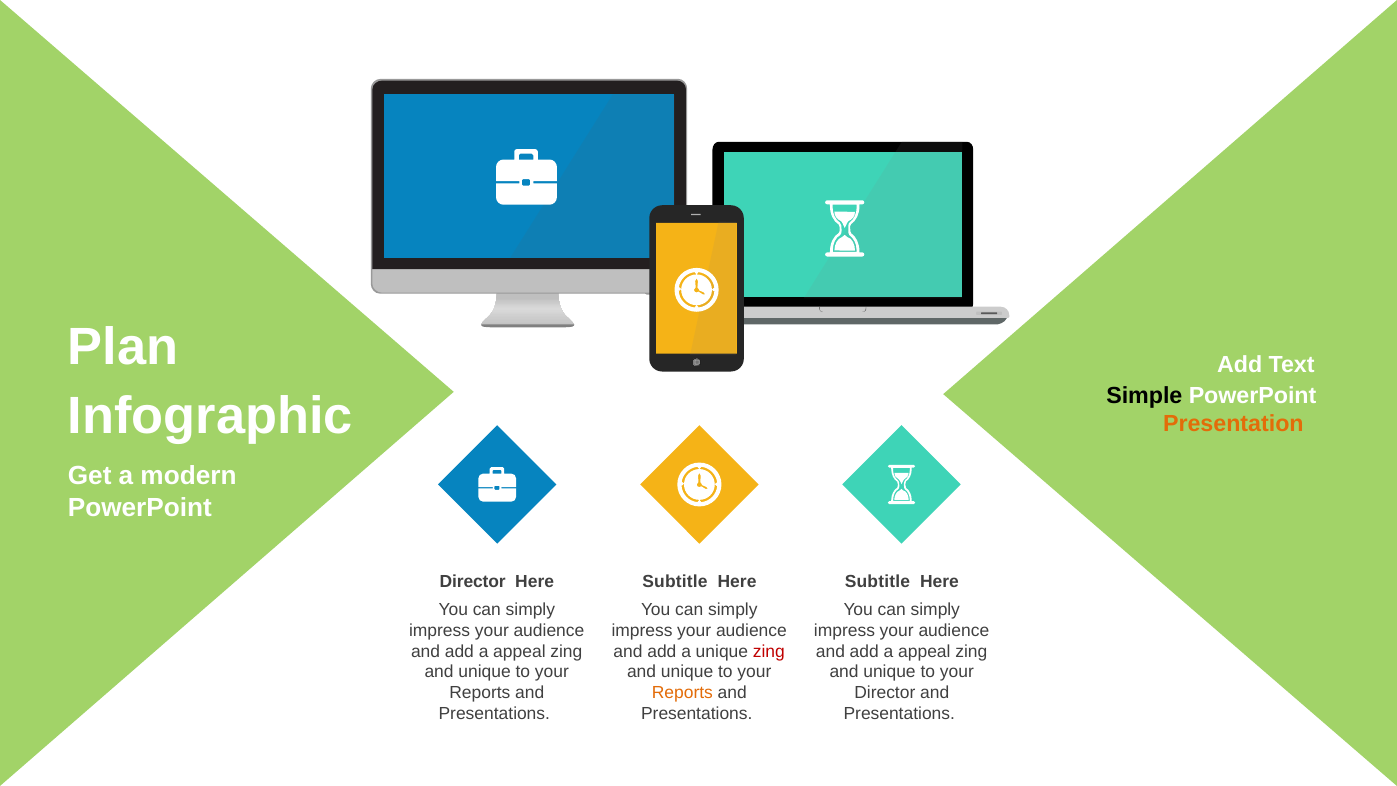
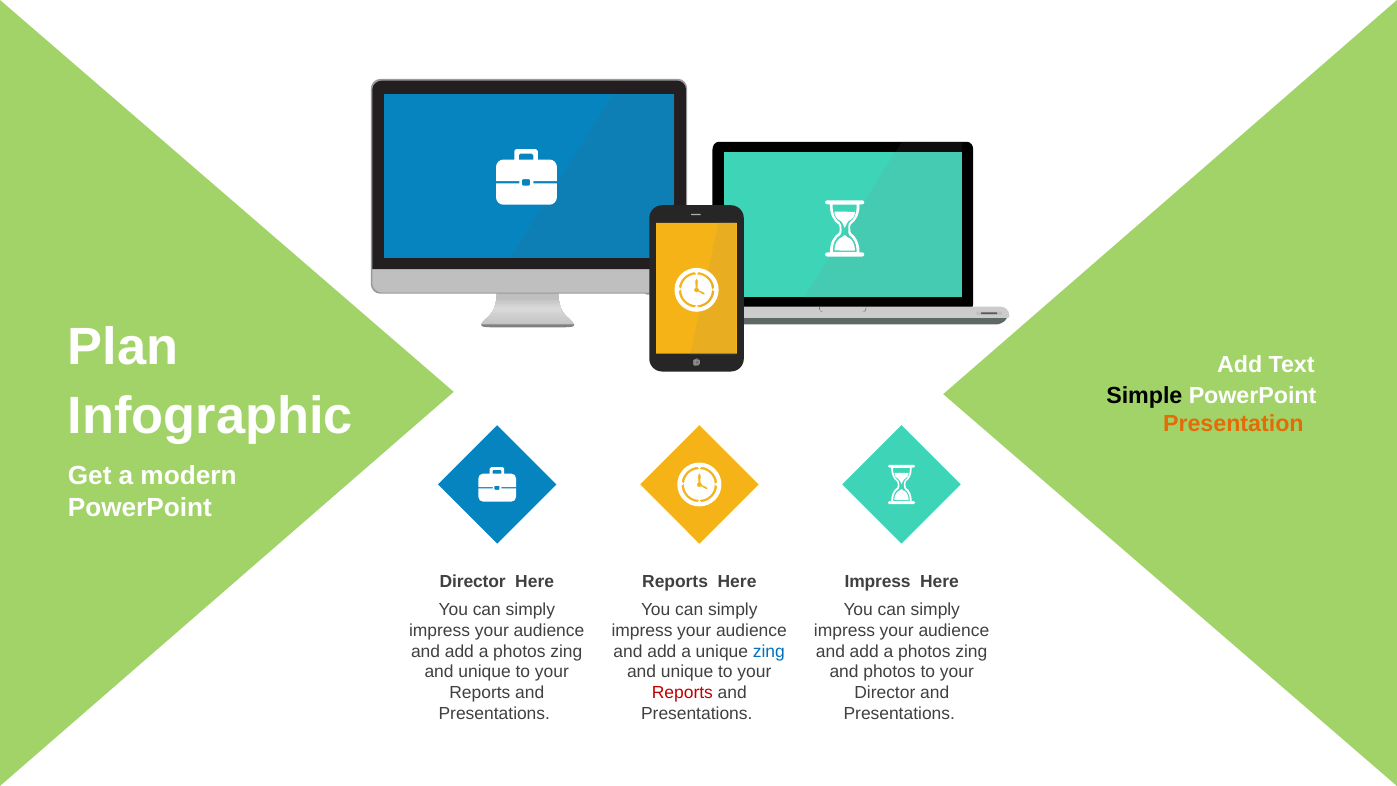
Subtitle: Subtitle -> Reports (675, 581)
Subtitle: Subtitle -> Impress (878, 581)
appeal: appeal -> photos (519, 651)
zing colour: red -> blue (769, 651)
appeal: appeal -> photos (924, 651)
unique: unique -> photos (889, 672)
Reports colour: orange -> red (682, 693)
